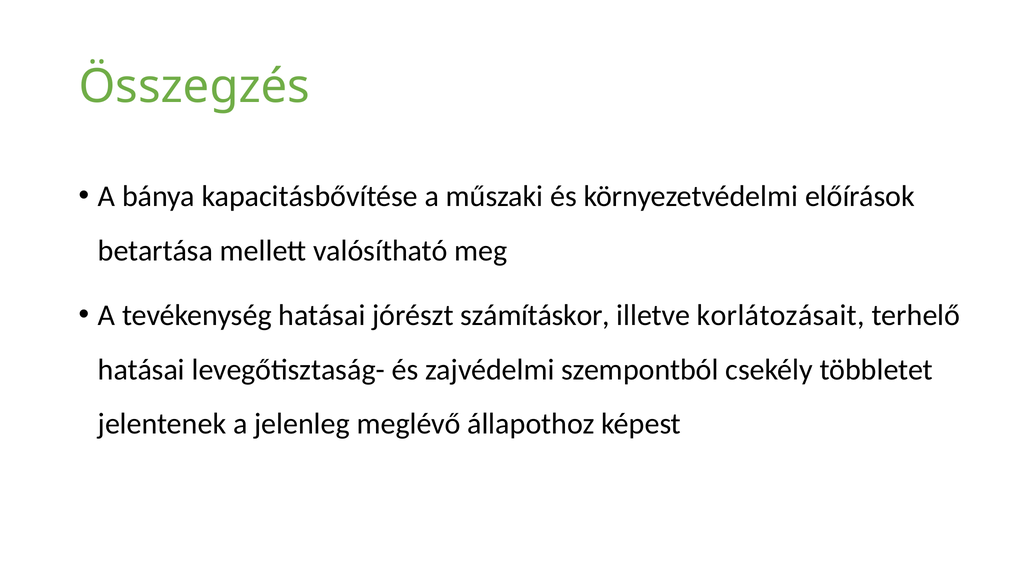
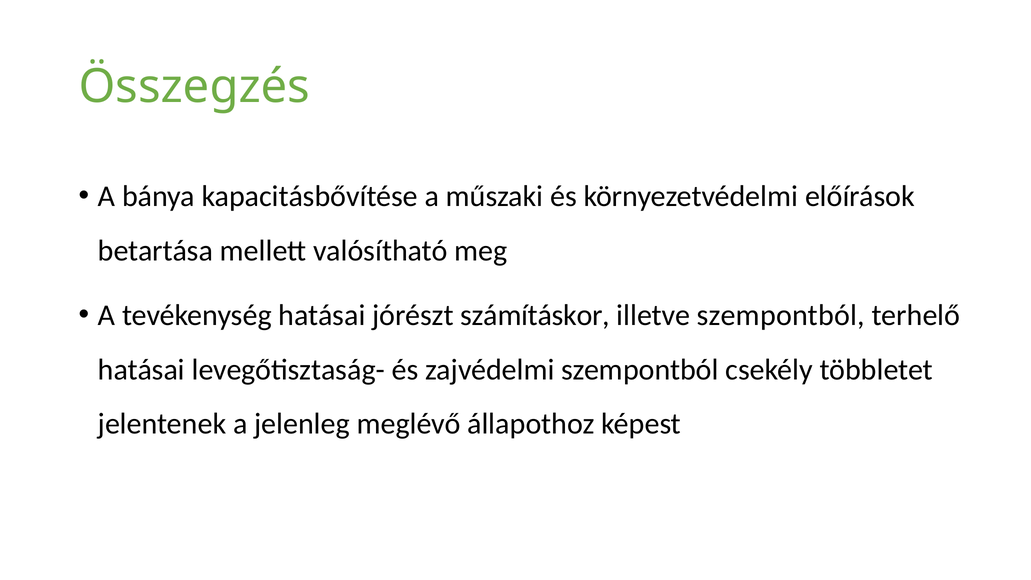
illetve korlátozásait: korlátozásait -> szempontból (781, 316)
